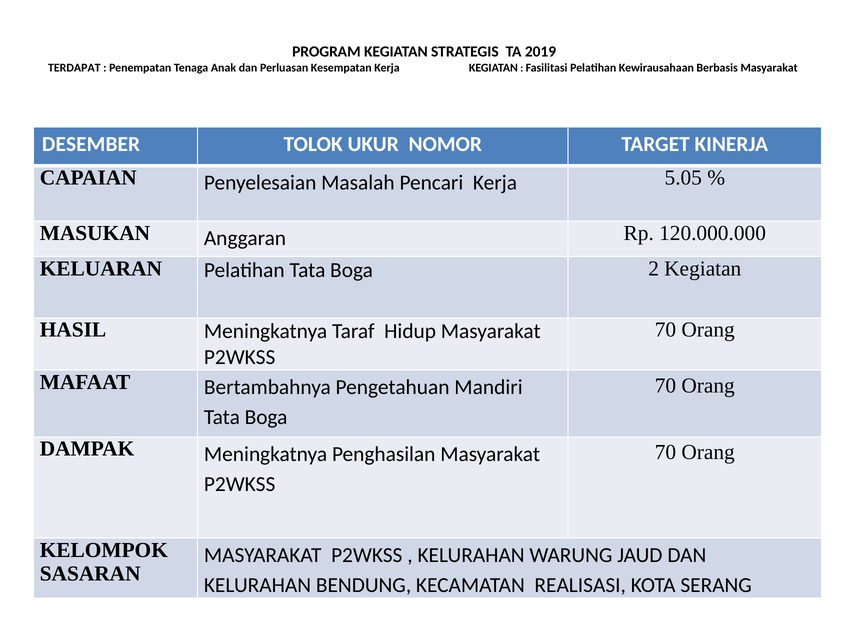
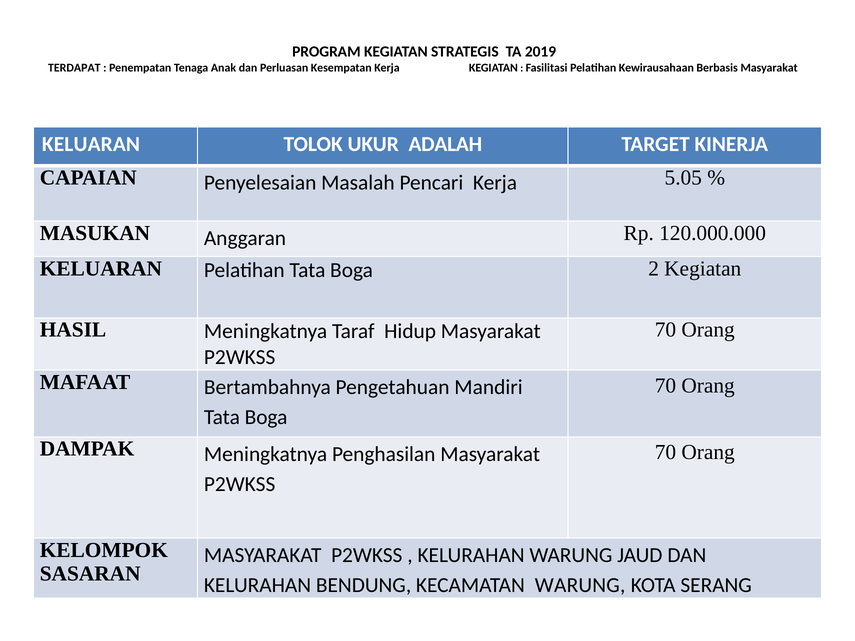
DESEMBER: DESEMBER -> KELUARAN (91, 144)
NOMOR: NOMOR -> ADALAH (445, 144)
KECAMATAN REALISASI: REALISASI -> WARUNG (580, 586)
